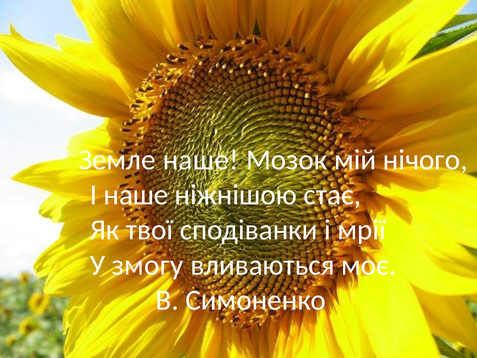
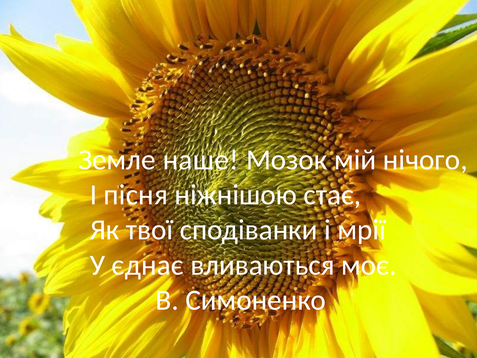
І наше: наше -> пісня (136, 195)
змогу: змогу -> єднає (148, 265)
